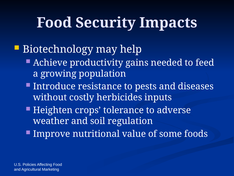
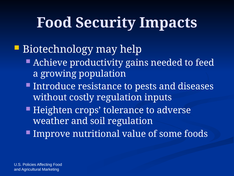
costly herbicides: herbicides -> regulation (119, 97)
